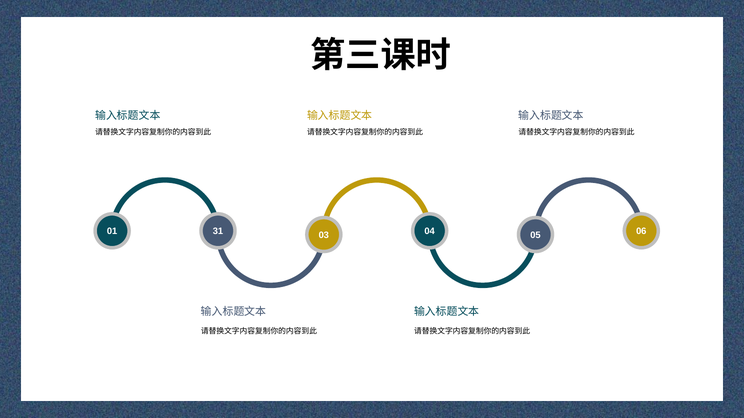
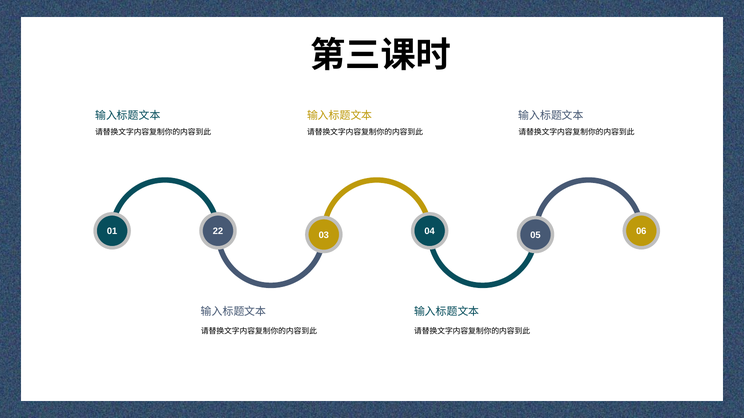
31: 31 -> 22 (218, 232)
